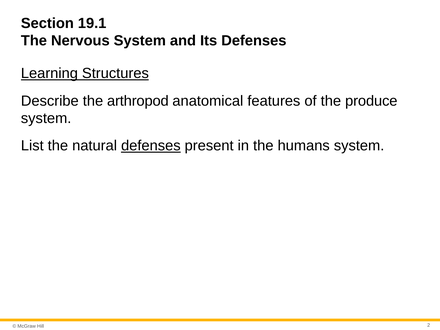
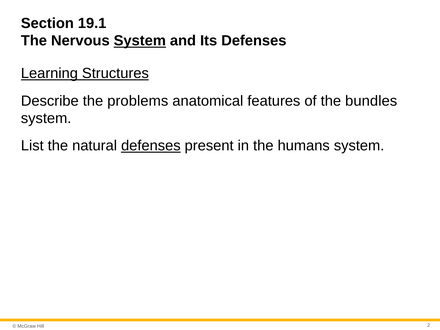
System underline: none -> present (140, 41)
arthropod: arthropod -> problems (138, 101)
produce: produce -> bundles (371, 101)
